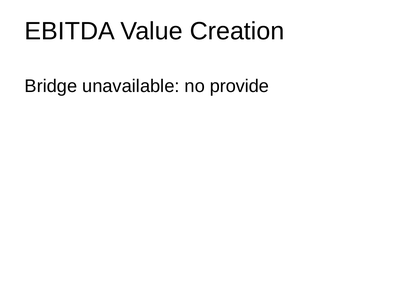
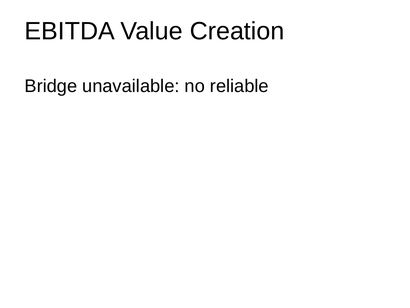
provide: provide -> reliable (239, 86)
